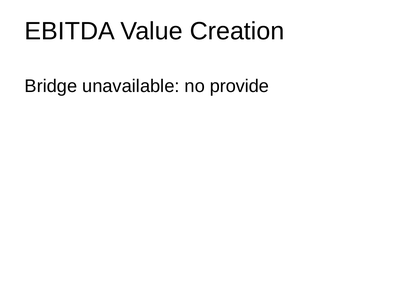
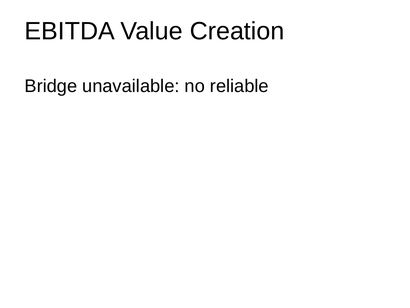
provide: provide -> reliable (239, 86)
